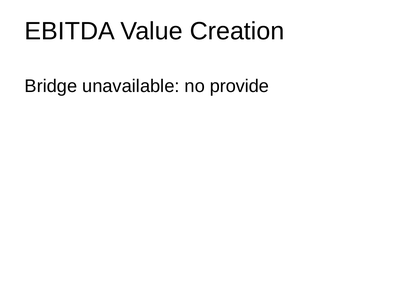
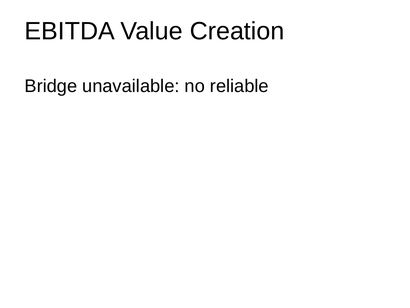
provide: provide -> reliable (239, 86)
